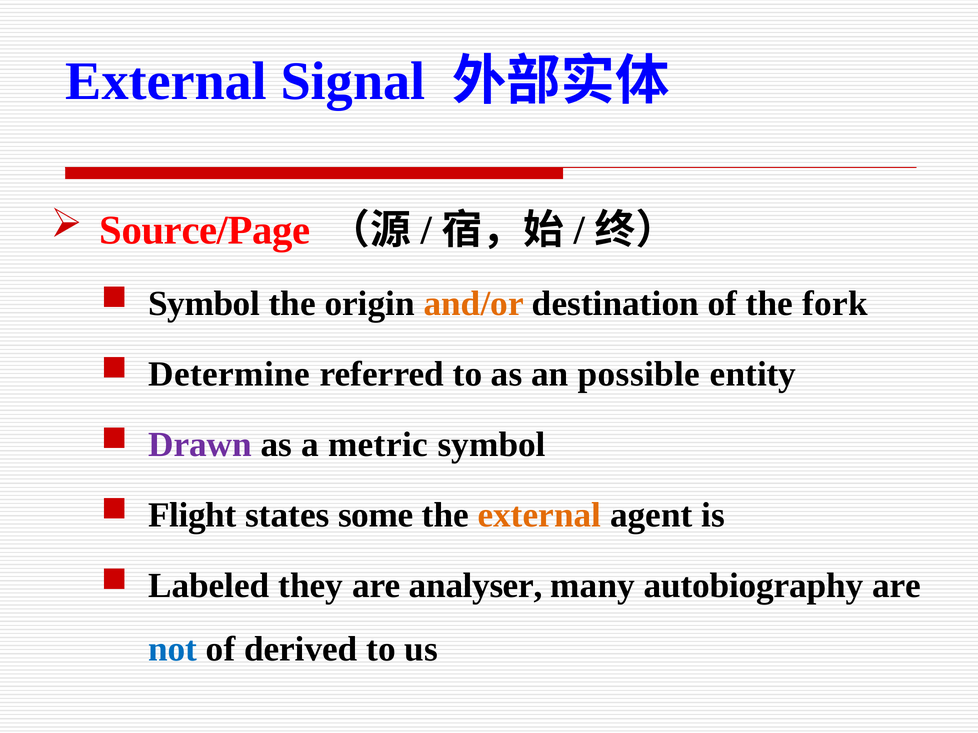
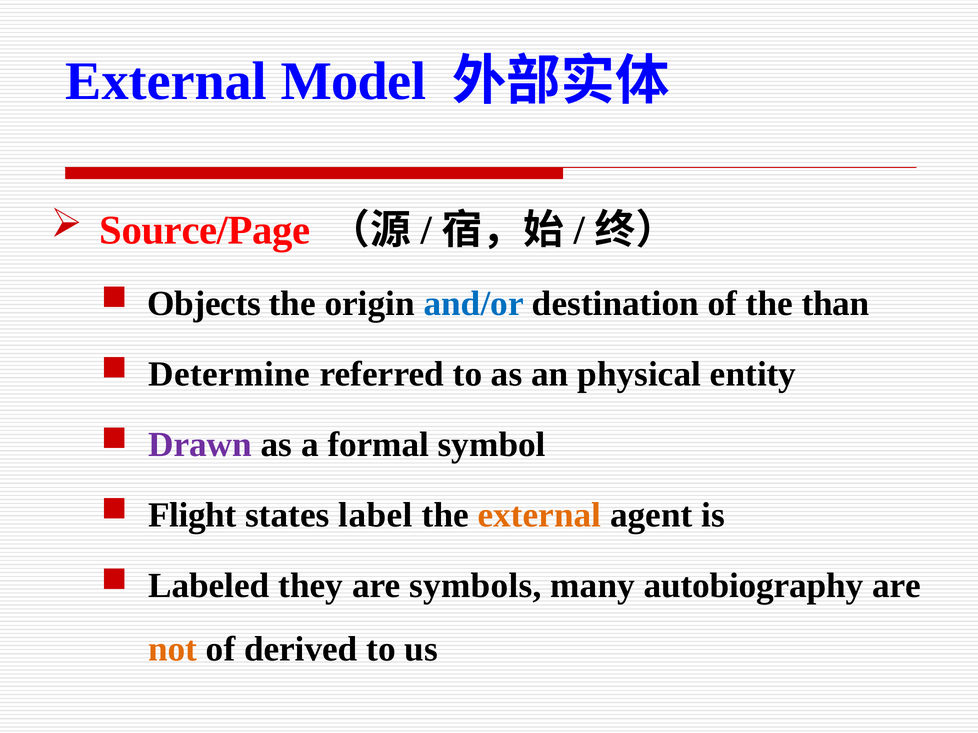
Signal: Signal -> Model (353, 81)
Symbol: Symbol -> Objects (204, 304)
and/or colour: orange -> blue (474, 304)
fork: fork -> than (835, 304)
possible: possible -> physical (639, 374)
metric: metric -> formal (378, 445)
some: some -> label (375, 516)
analyser: analyser -> symbols (475, 586)
not colour: blue -> orange (173, 650)
